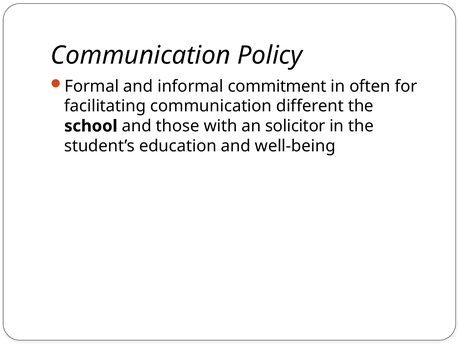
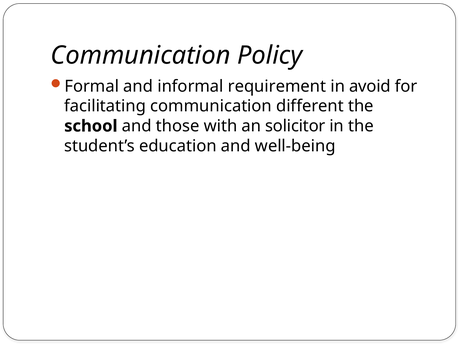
commitment: commitment -> requirement (277, 86)
often: often -> avoid (370, 86)
